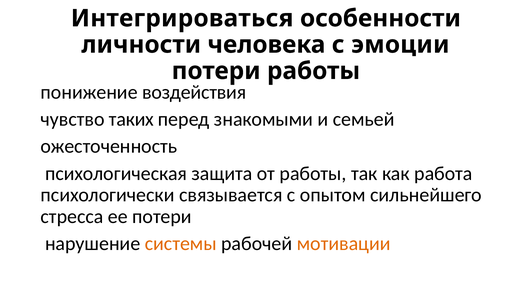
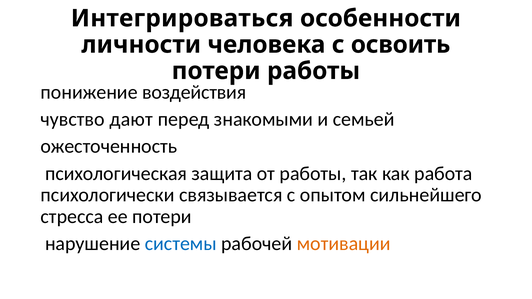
эмоции: эмоции -> освоить (401, 45)
таких: таких -> дают (131, 119)
системы colour: orange -> blue (181, 244)
